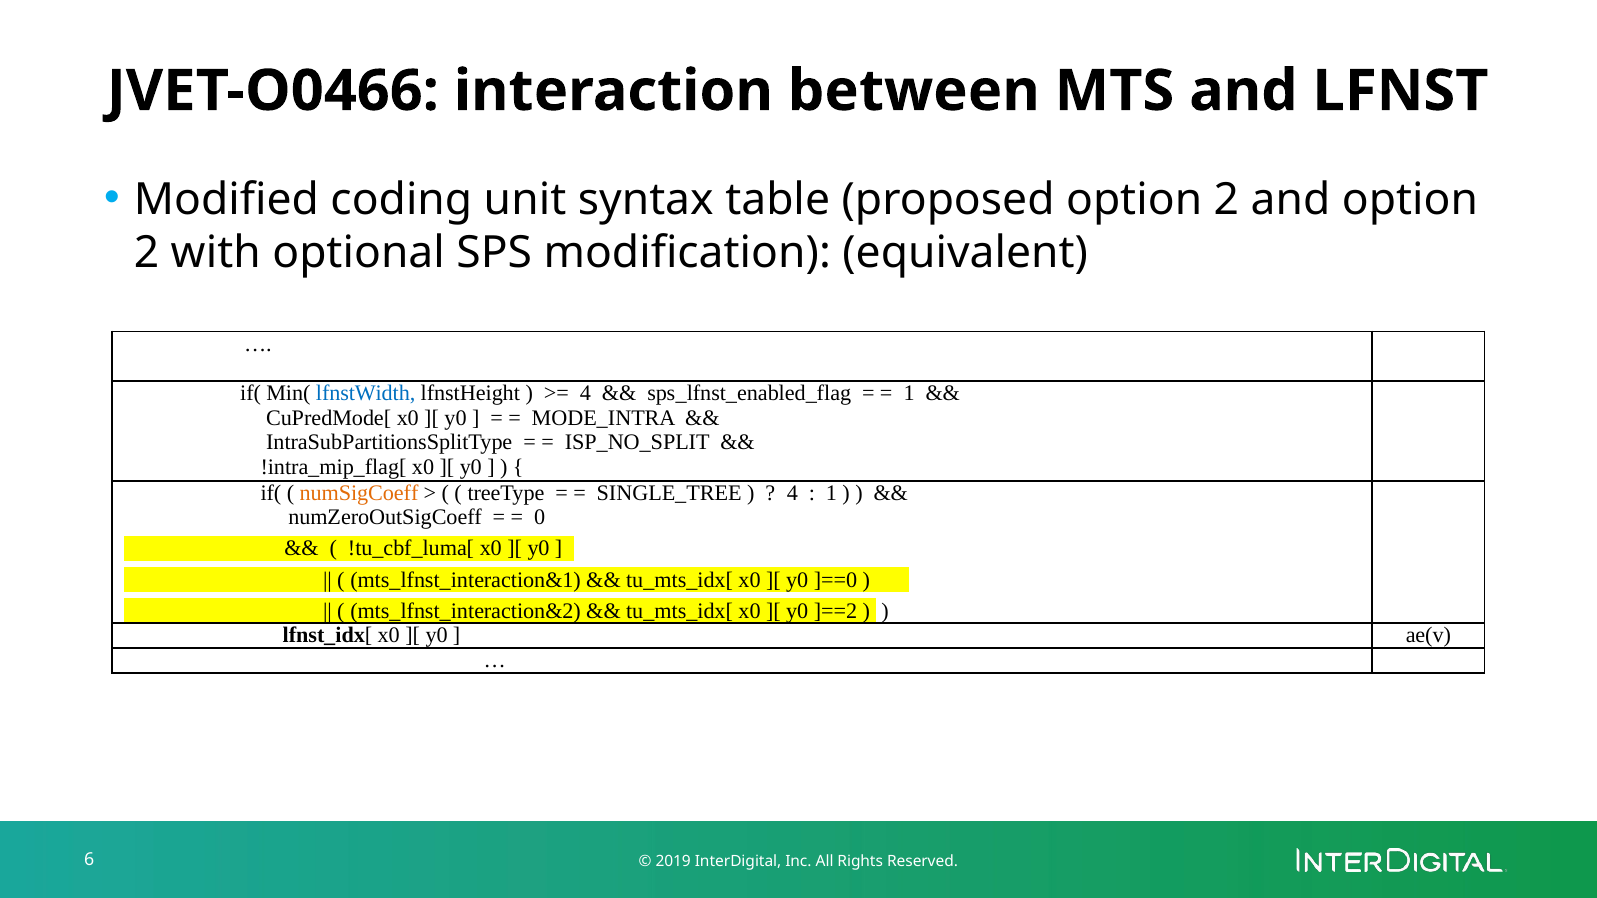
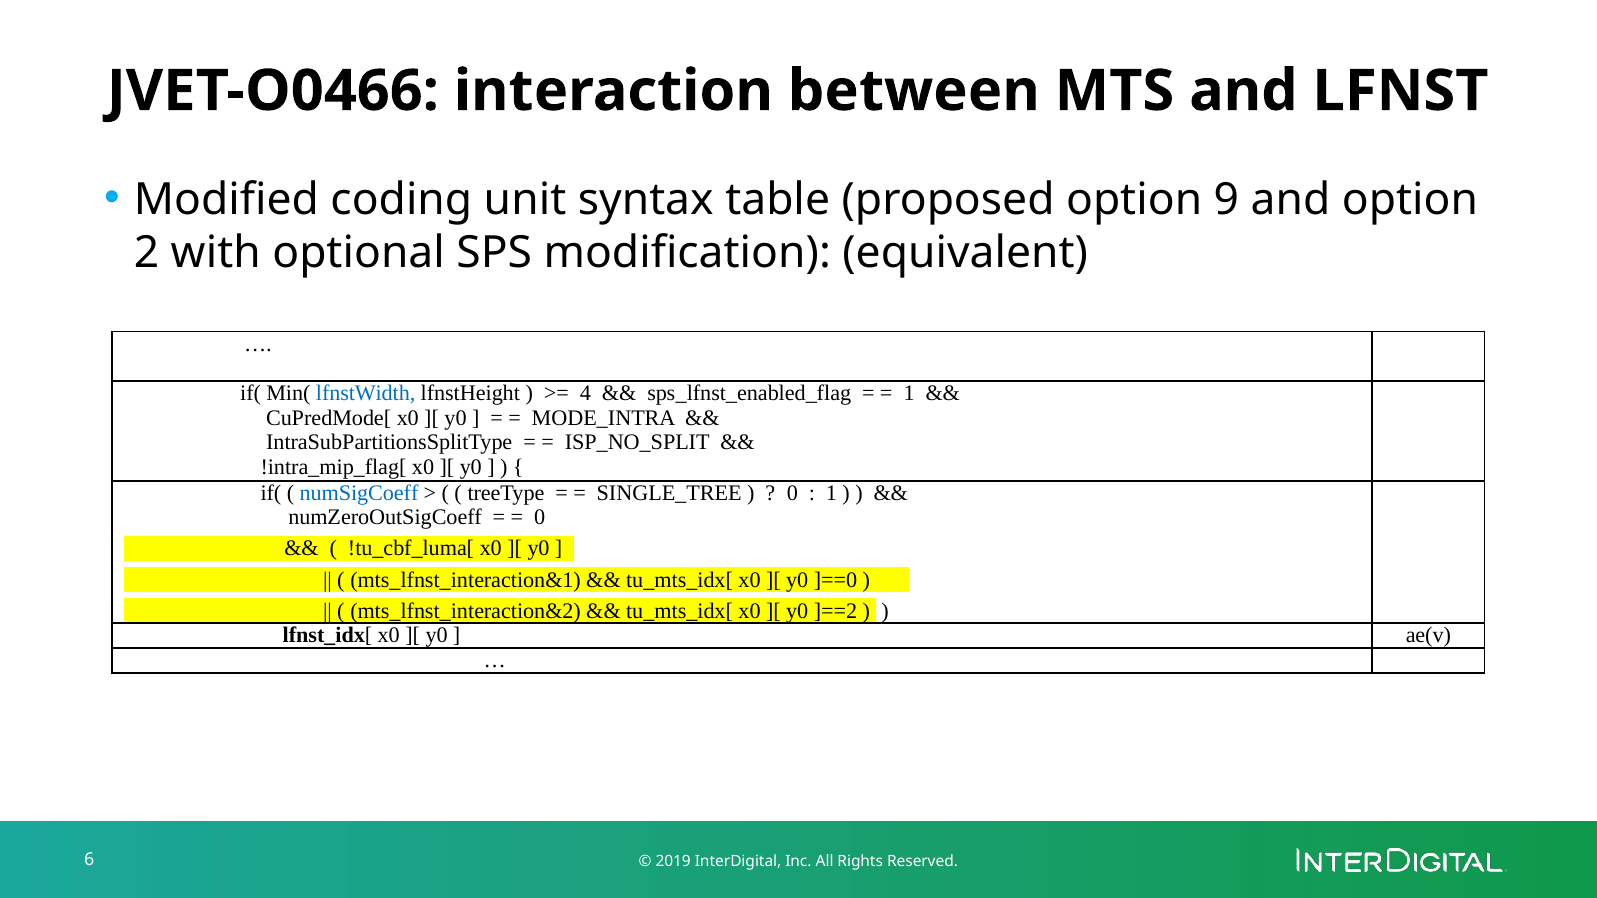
proposed option 2: 2 -> 9 (1226, 200)
numSigCoeff colour: orange -> blue (359, 493)
4: 4 -> 0 (792, 493)
